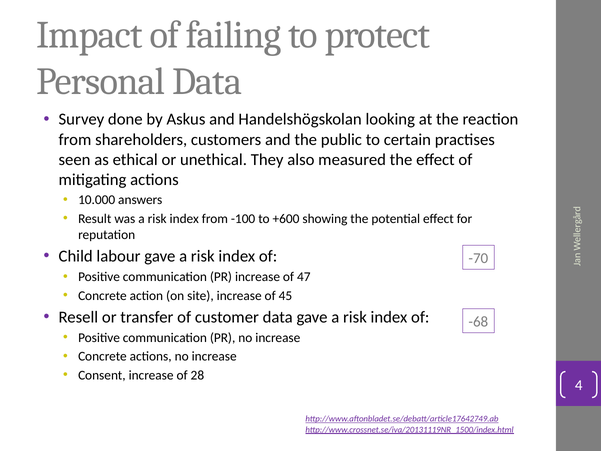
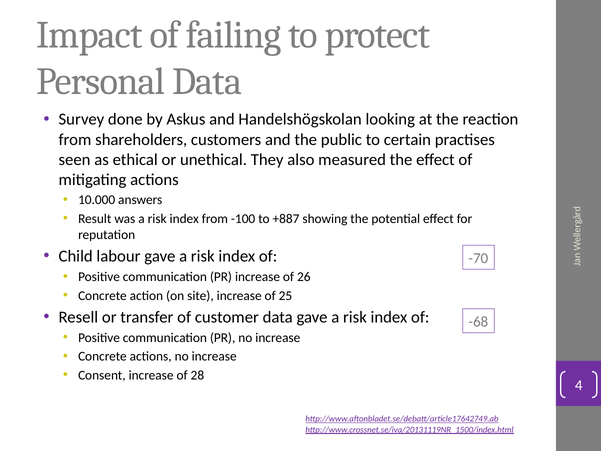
+600: +600 -> +887 (286, 219)
47: 47 -> 26 (304, 277)
45: 45 -> 25 (285, 295)
